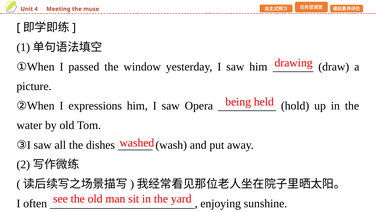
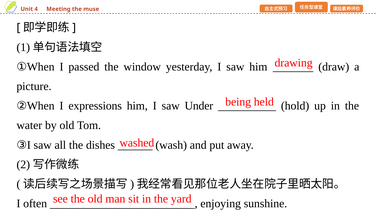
Opera: Opera -> Under (199, 106)
